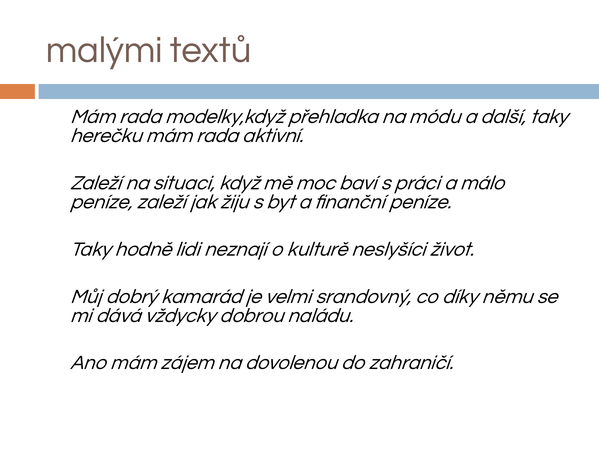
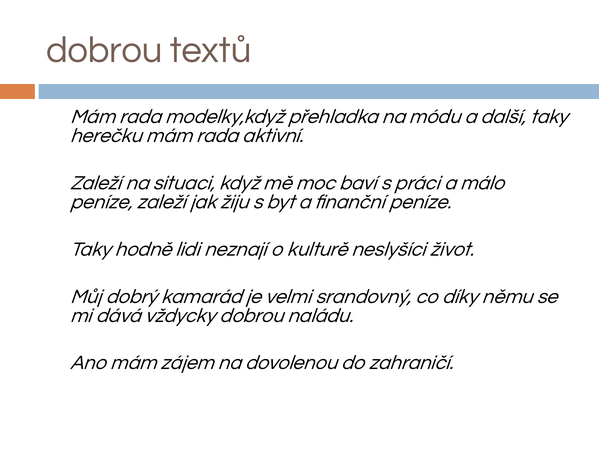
malými: malými -> dobrou (104, 50)
